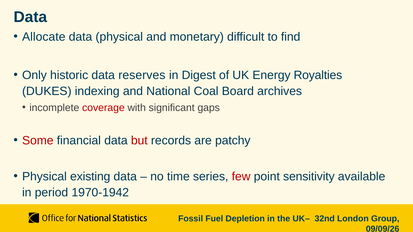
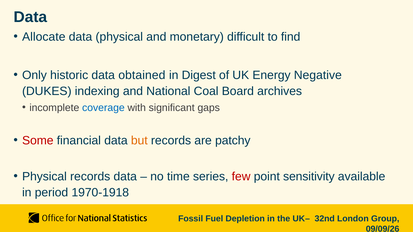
reserves: reserves -> obtained (142, 75)
Royalties: Royalties -> Negative (318, 75)
coverage colour: red -> blue (103, 108)
but colour: red -> orange (139, 141)
Physical existing: existing -> records (90, 177)
1970-1942: 1970-1942 -> 1970-1918 (100, 193)
